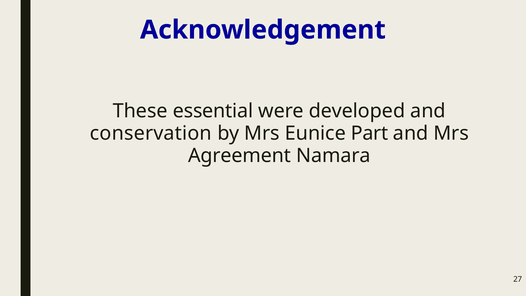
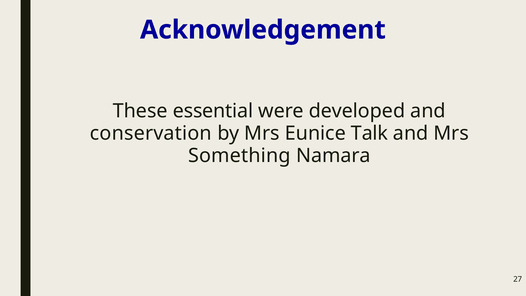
Part: Part -> Talk (370, 133)
Agreement: Agreement -> Something (239, 155)
